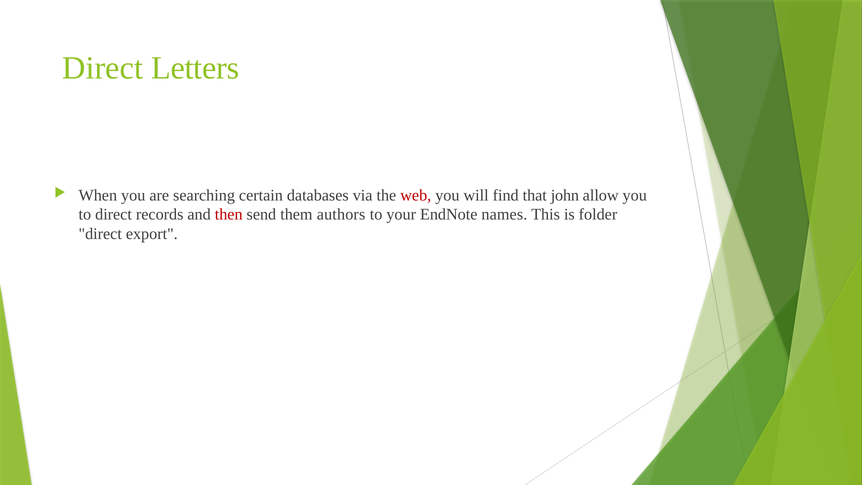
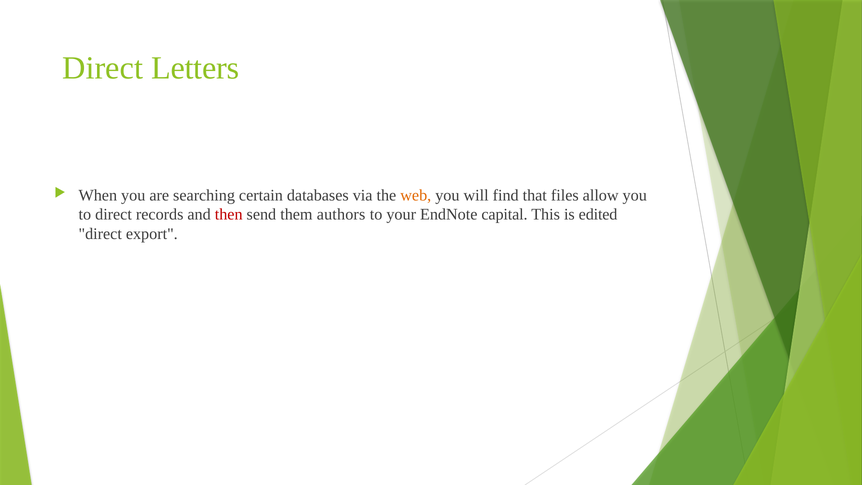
web colour: red -> orange (416, 195)
john: john -> files (565, 195)
names: names -> capital (505, 215)
folder: folder -> edited (598, 215)
